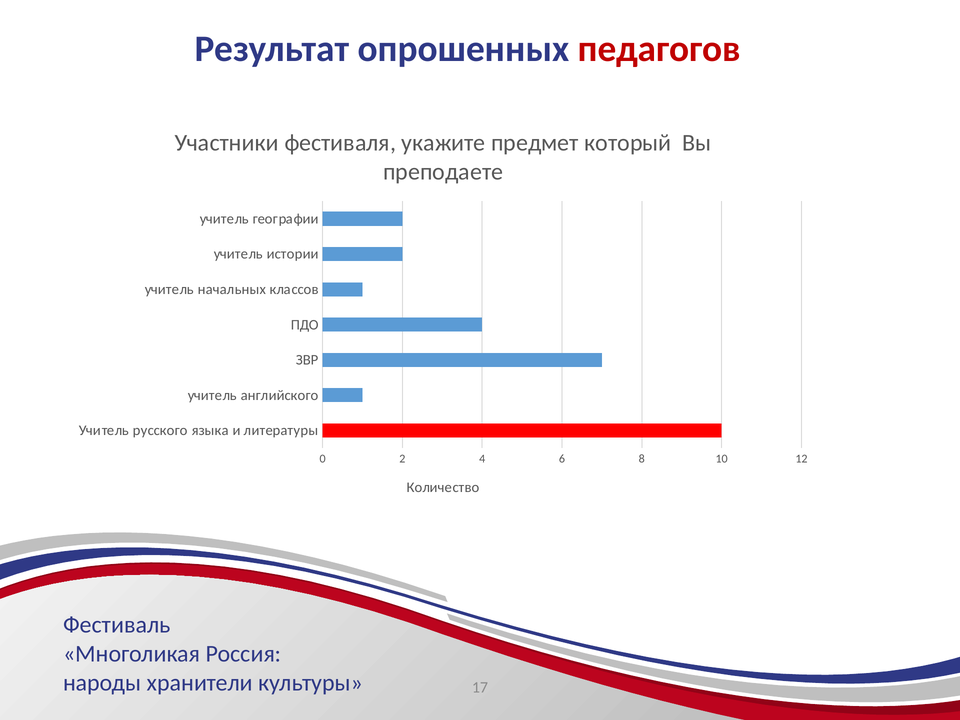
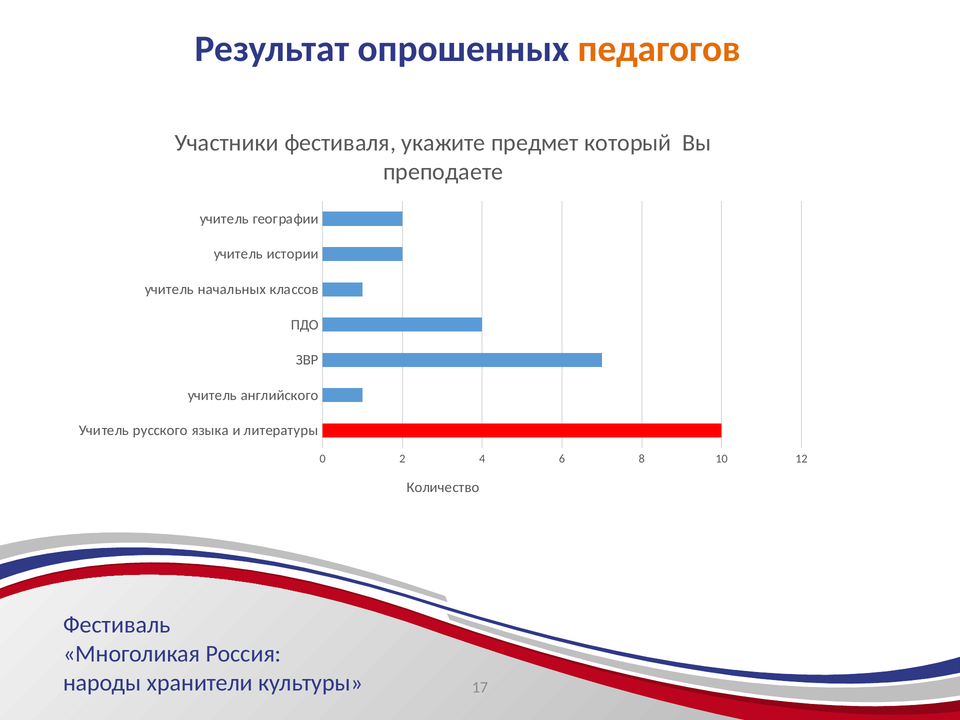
педагогов colour: red -> orange (659, 49)
